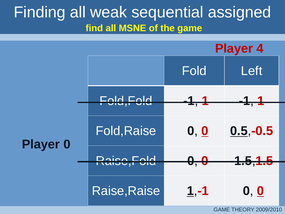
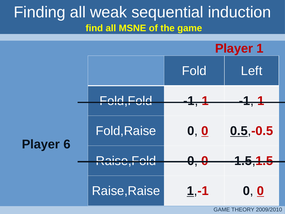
assigned: assigned -> induction (240, 12)
Player 4: 4 -> 1 (260, 48)
Player 0: 0 -> 6 (67, 144)
